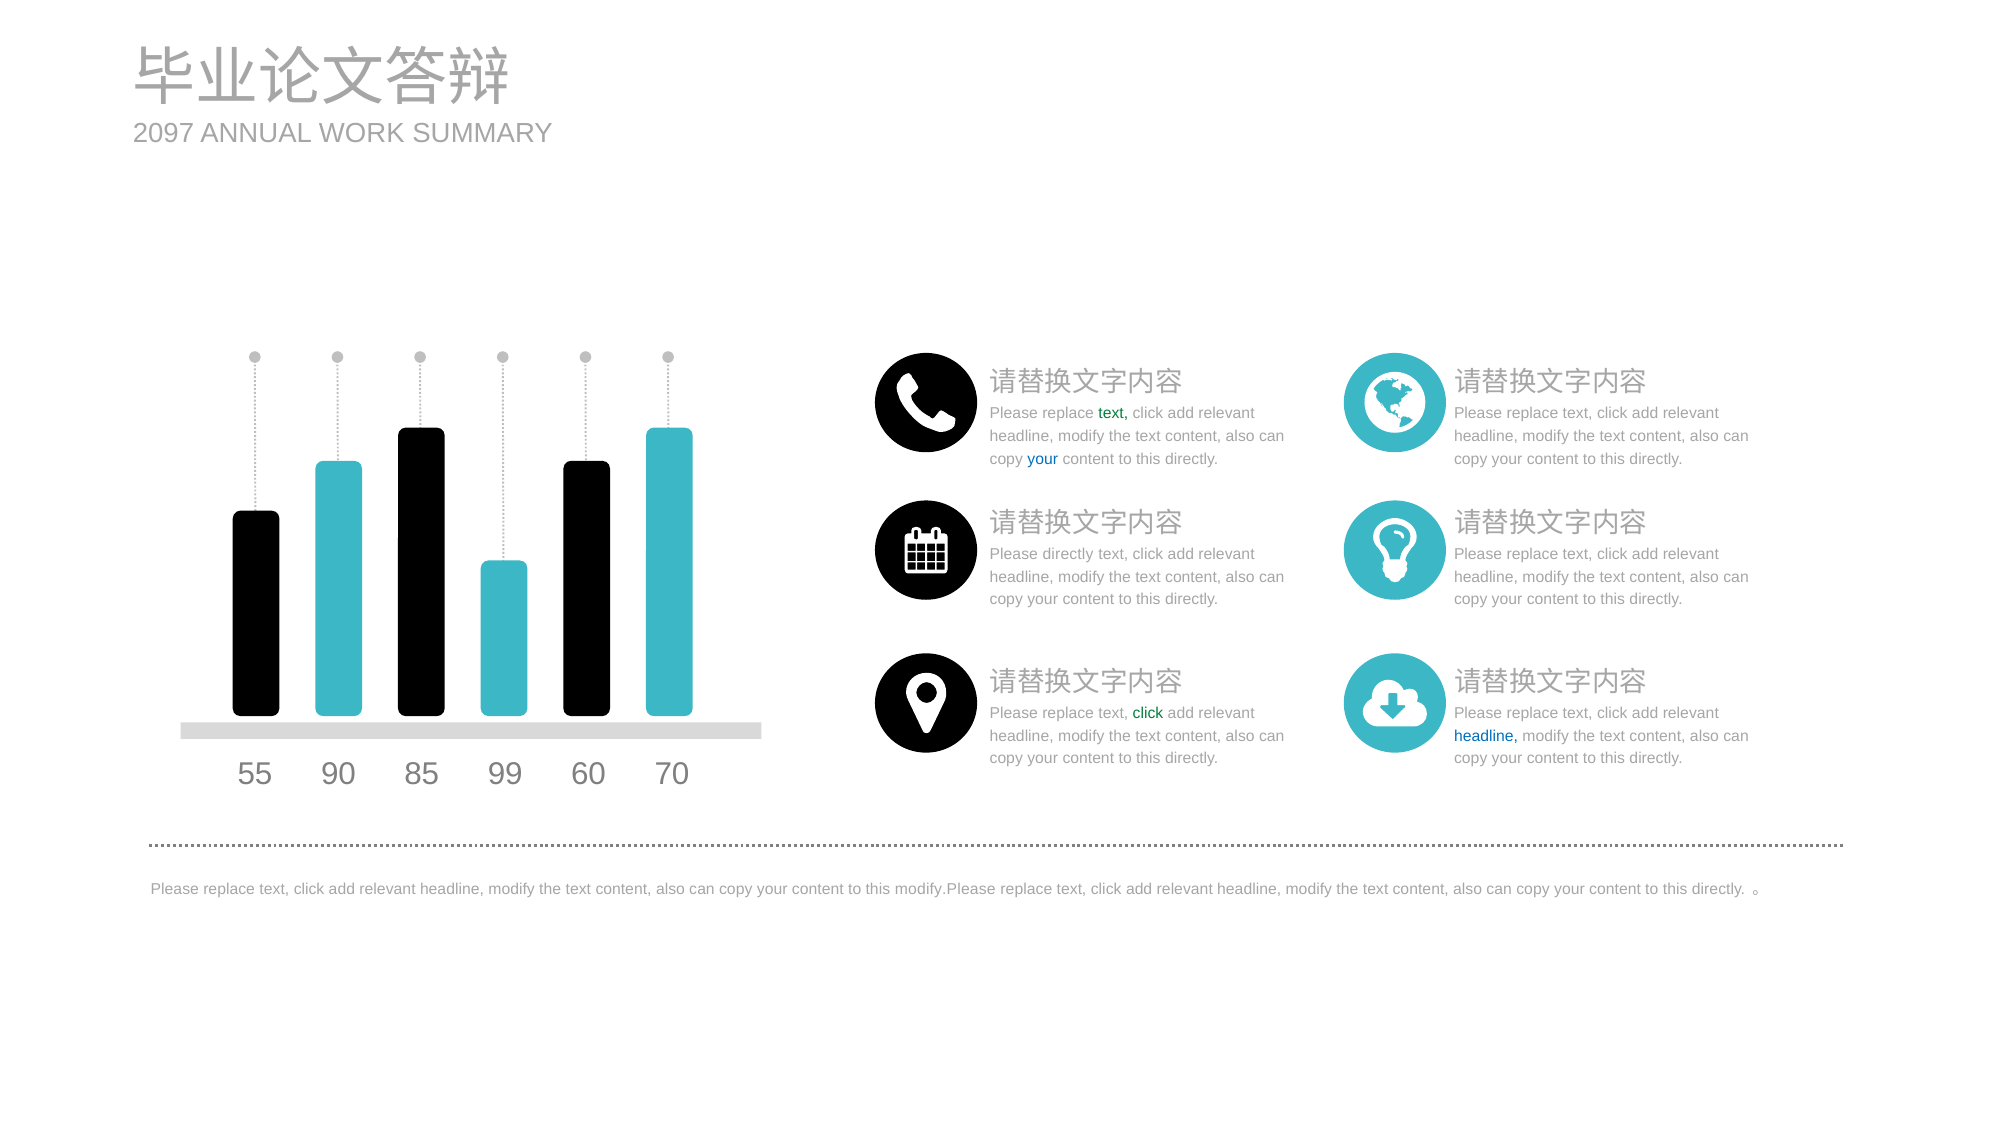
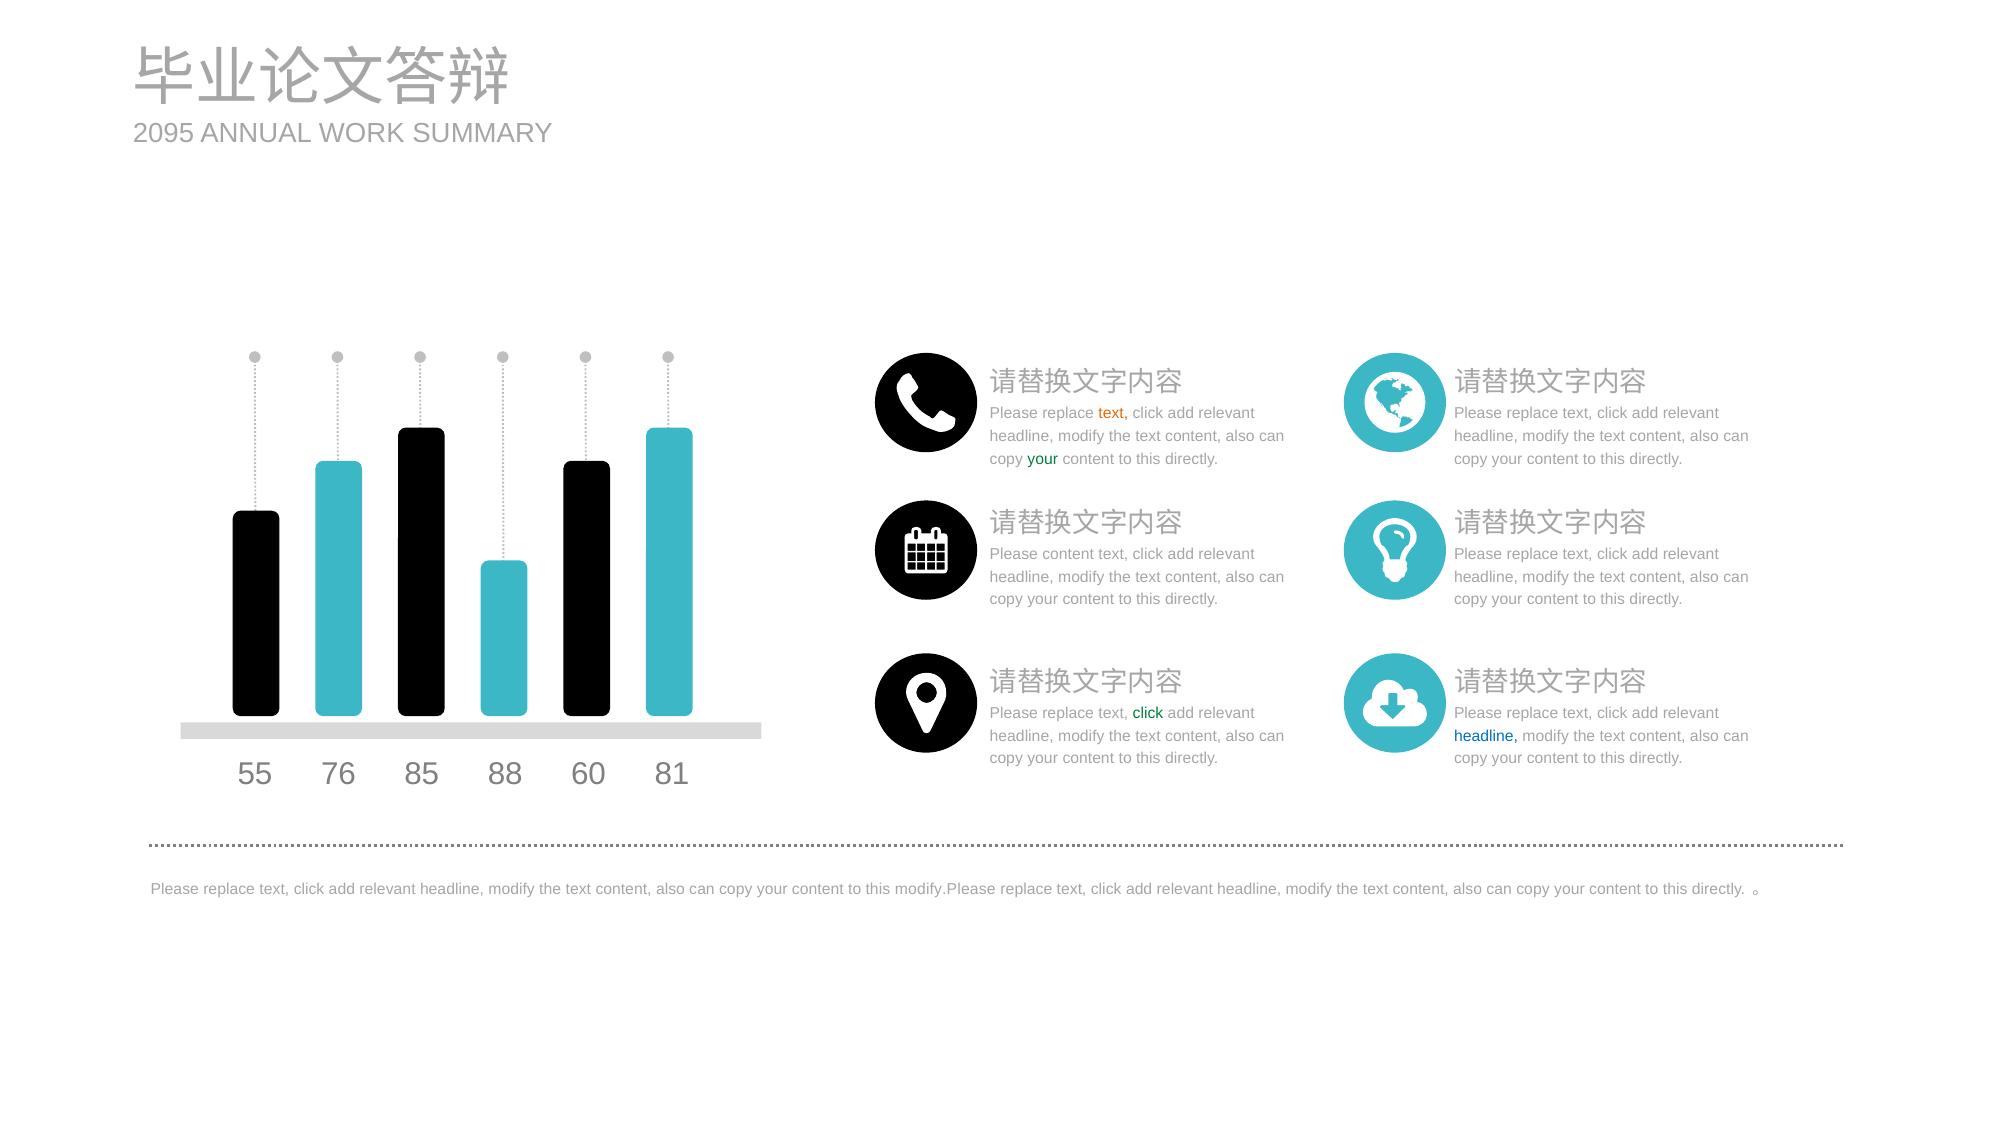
2097: 2097 -> 2095 (163, 134)
text colour: green -> orange (1113, 413)
your colour: blue -> green (1043, 459)
Please directly: directly -> content (1068, 554)
90: 90 -> 76 (338, 774)
99: 99 -> 88 (505, 774)
70: 70 -> 81 (672, 774)
